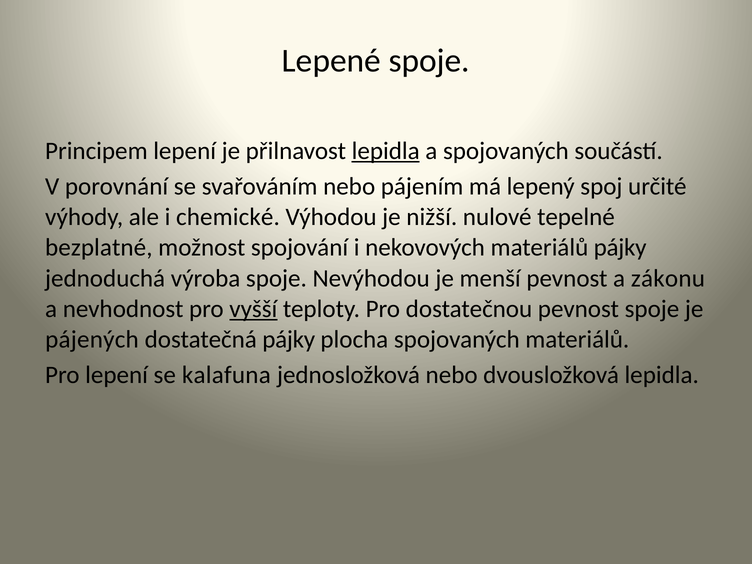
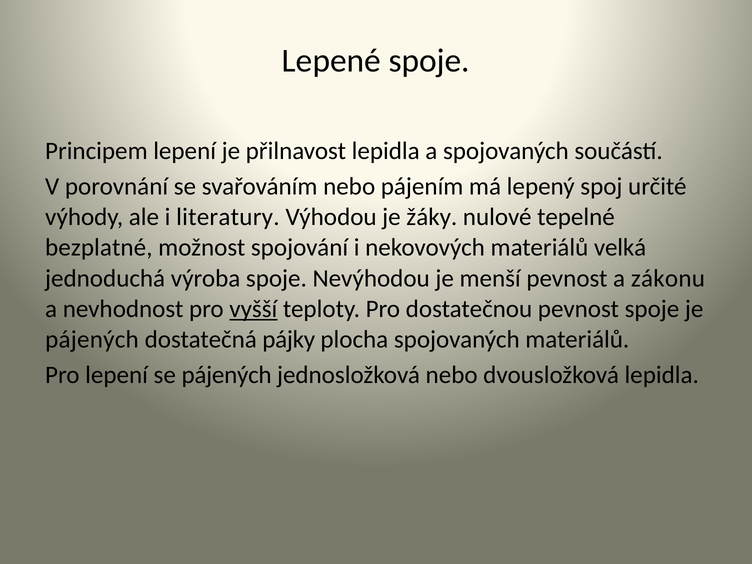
lepidla underline: present -> none (386, 151)
chemické: chemické -> literatury (228, 217)
nižší: nižší -> žáky (432, 217)
materiálů pájky: pájky -> velká (620, 248)
se kalafuna: kalafuna -> pájených (227, 375)
